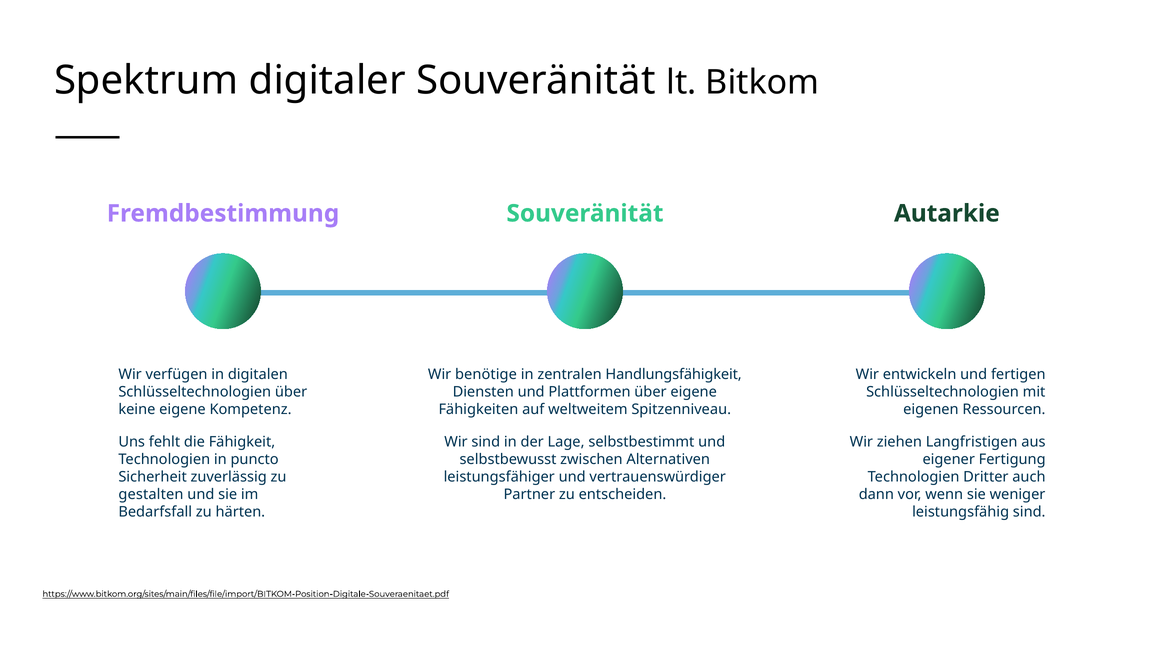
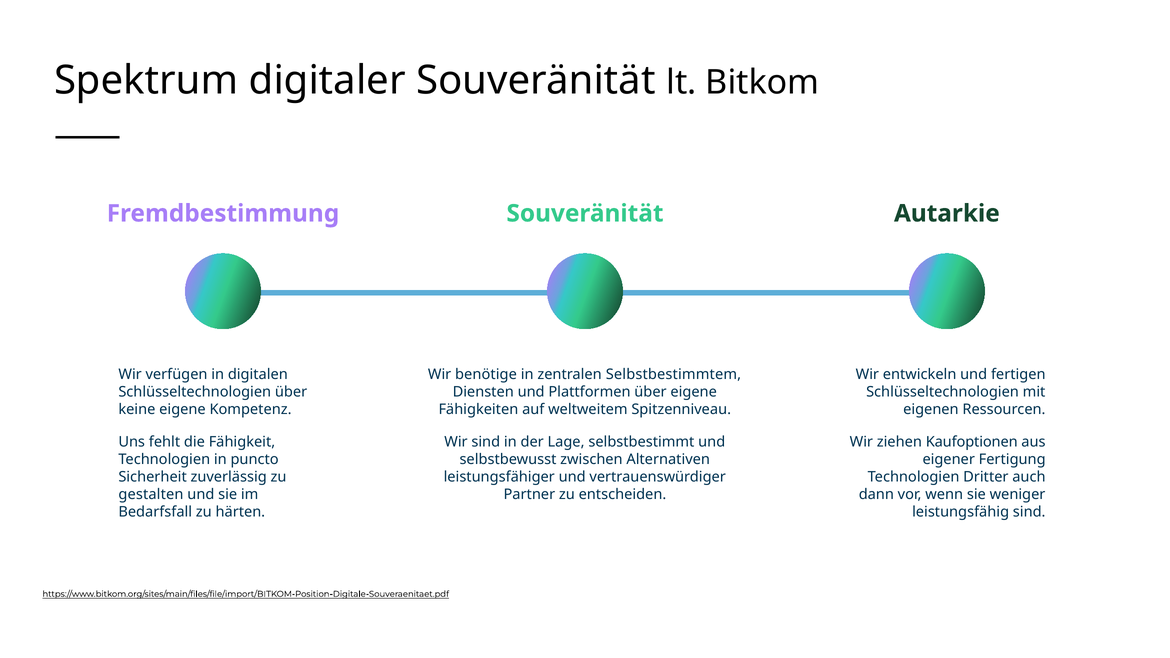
Handlungsfähigkeit: Handlungsfähigkeit -> Selbstbestimmtem (673, 375)
Langfristigen: Langfristigen -> Kaufoptionen (972, 442)
